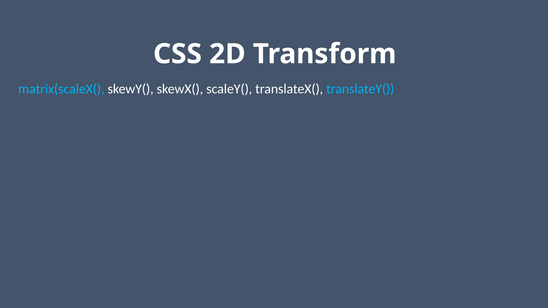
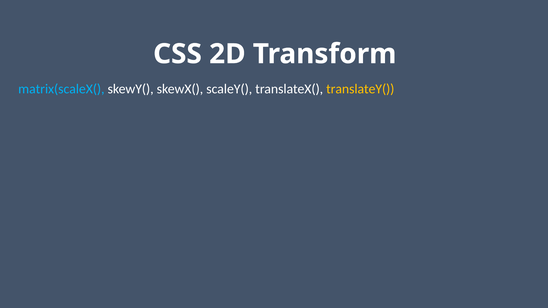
translateY( colour: light blue -> yellow (360, 89)
